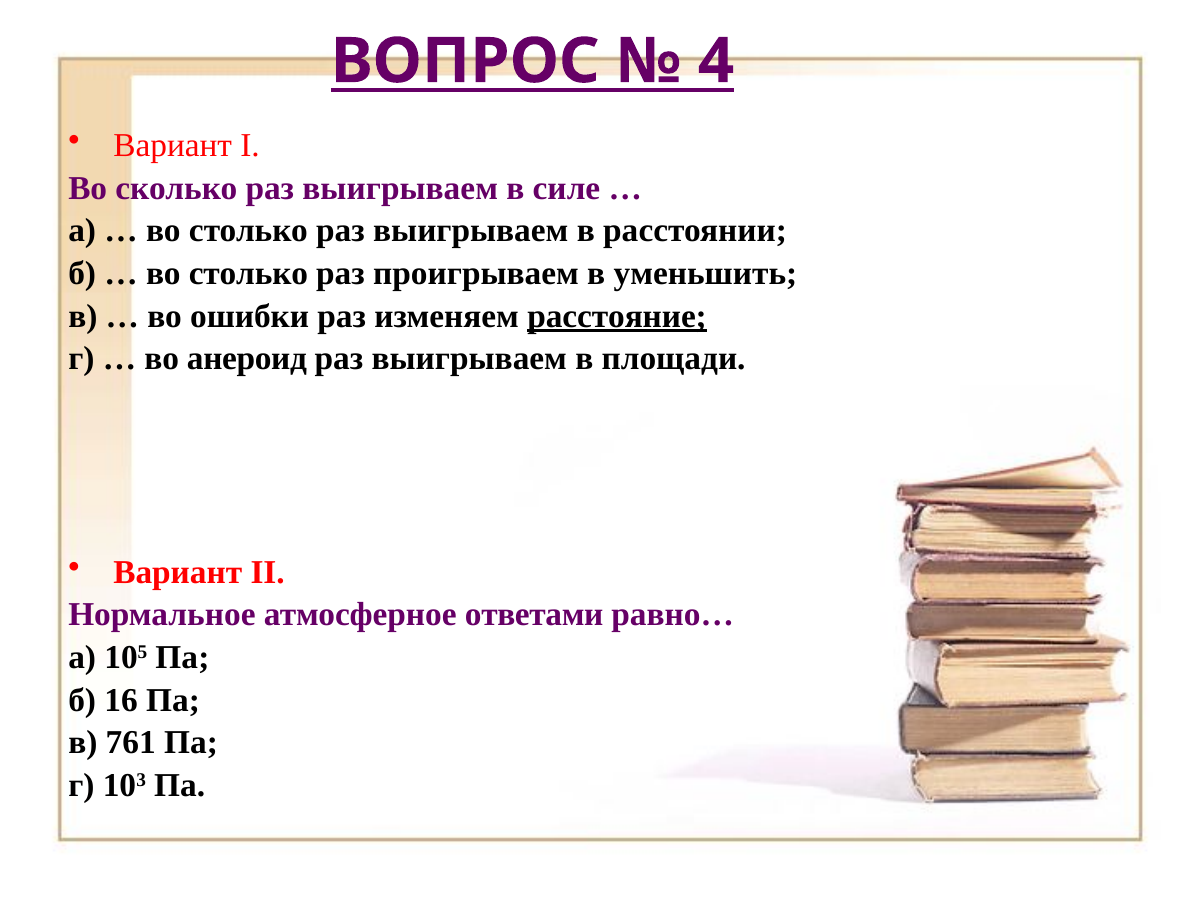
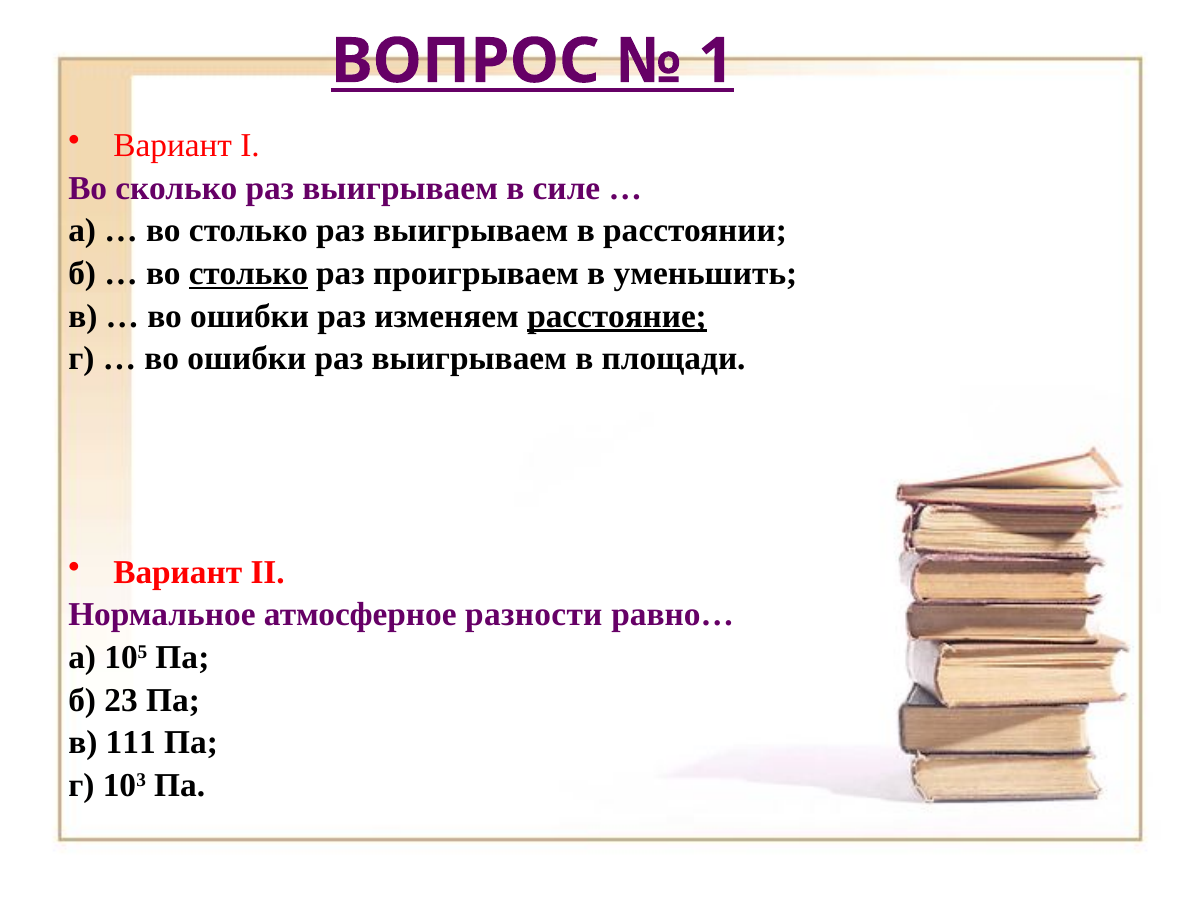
4: 4 -> 1 (716, 61)
столько underline: none -> present (248, 273)
анероид: анероид -> ошибки (247, 359)
ответами: ответами -> разности (534, 615)
16: 16 -> 23 (121, 700)
761: 761 -> 111 (131, 743)
